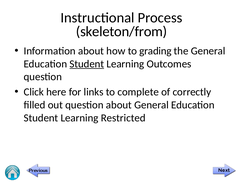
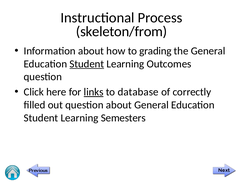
links underline: none -> present (94, 92)
complete: complete -> database (138, 92)
Restricted: Restricted -> Semesters (123, 118)
